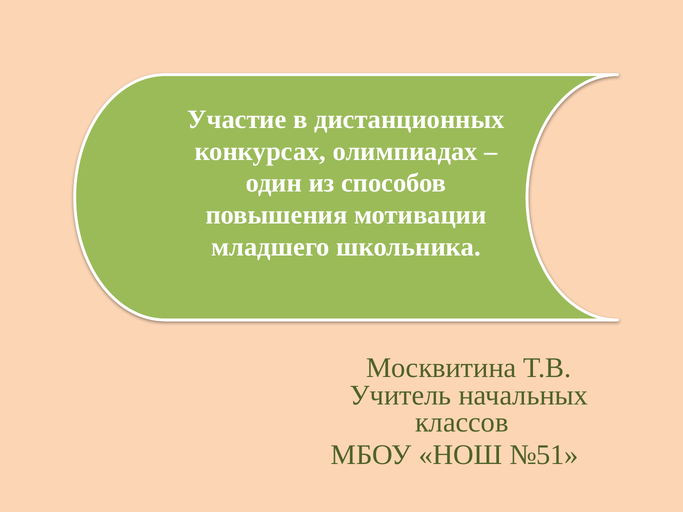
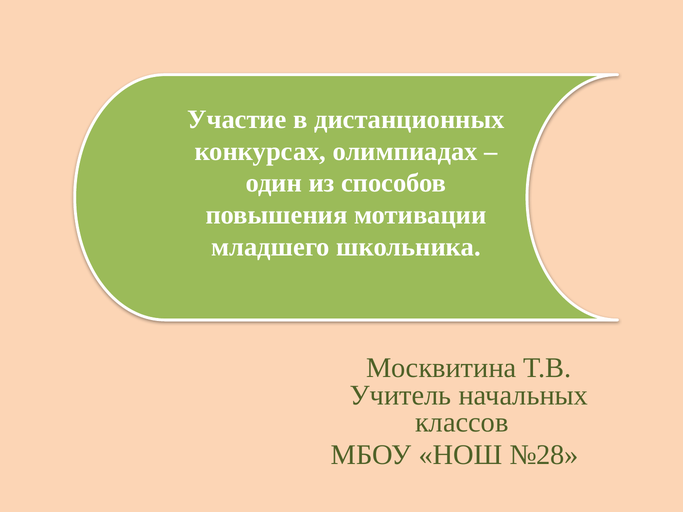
№51: №51 -> №28 (544, 455)
